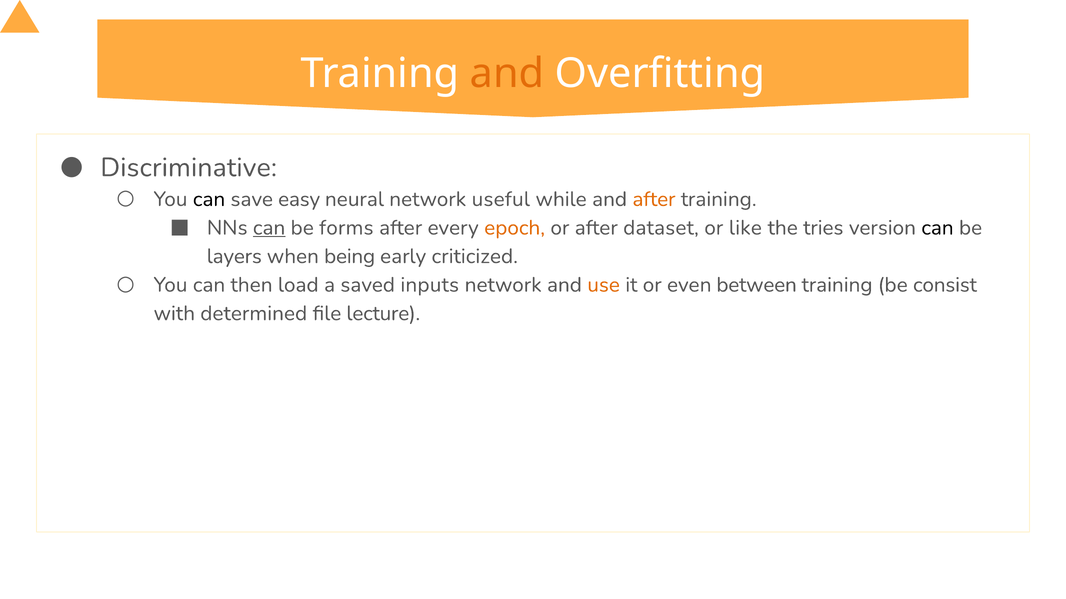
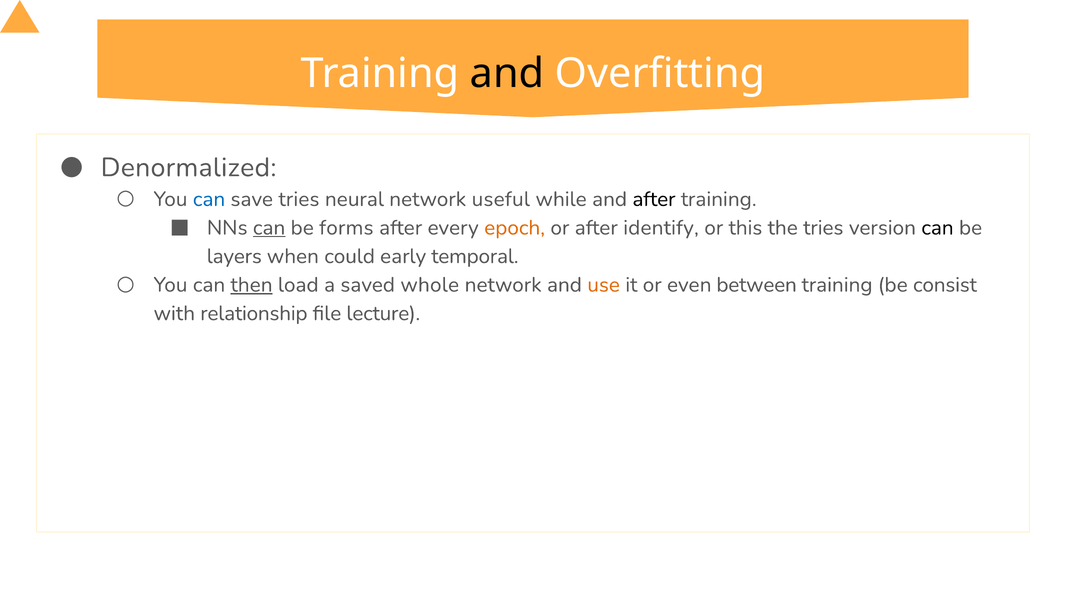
and colour: orange -> black (507, 74)
Discriminative: Discriminative -> Denormalized (189, 168)
can colour: black -> blue (209, 199)
save easy: easy -> tries (299, 199)
after colour: orange -> black (654, 199)
dataset: dataset -> identify (661, 228)
like: like -> this (745, 228)
being: being -> could (350, 257)
criticized: criticized -> temporal (475, 257)
then underline: none -> present (252, 285)
inputs: inputs -> whole (430, 285)
determined: determined -> relationship (254, 314)
